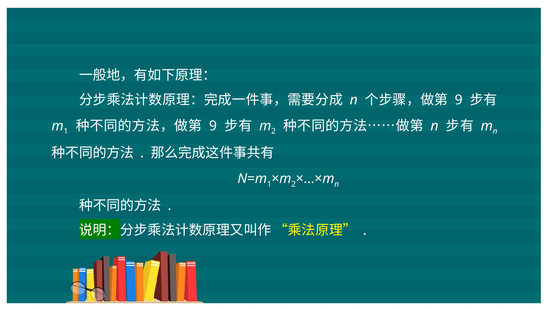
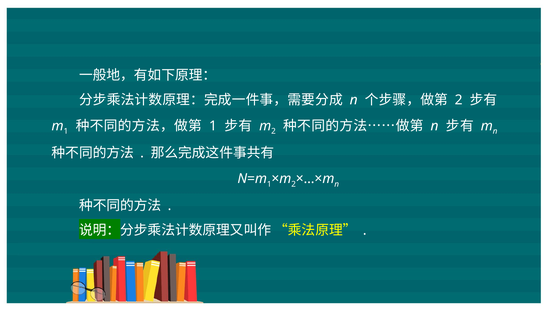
9: 9 -> 2 (459, 100)
9: 9 -> 1 (213, 126)
